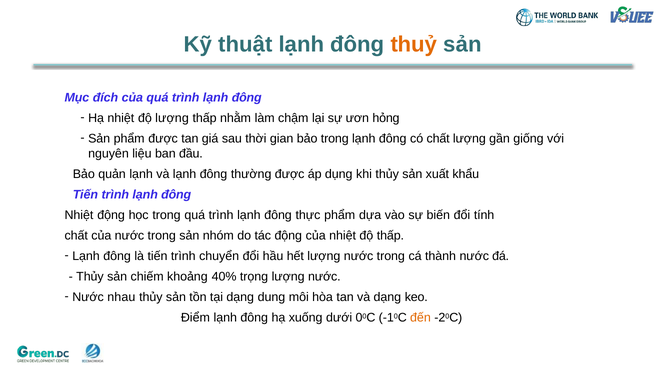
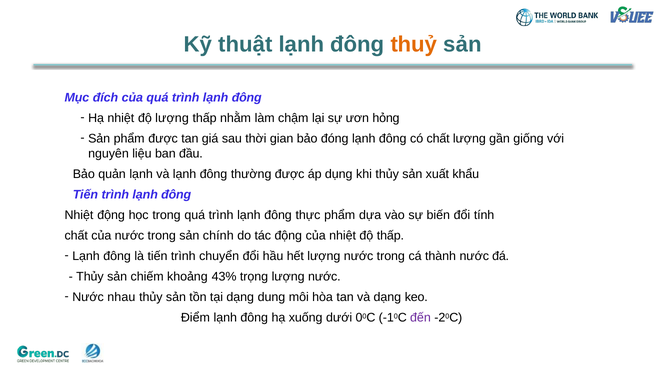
bảo trong: trong -> đóng (335, 139)
nhóm: nhóm -> chính (218, 236)
40%: 40% -> 43% (224, 277)
đến colour: orange -> purple (420, 318)
